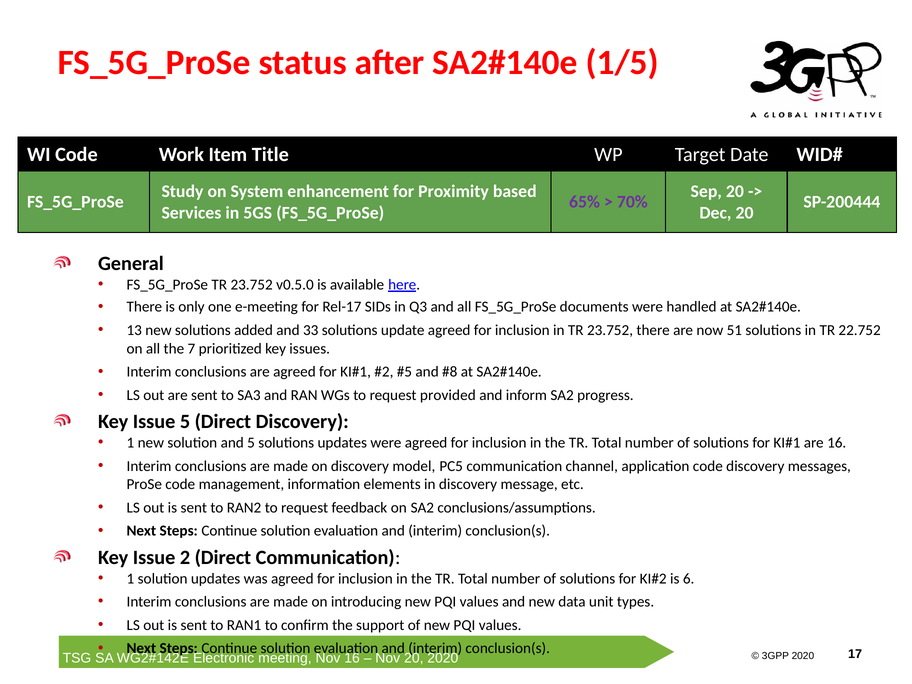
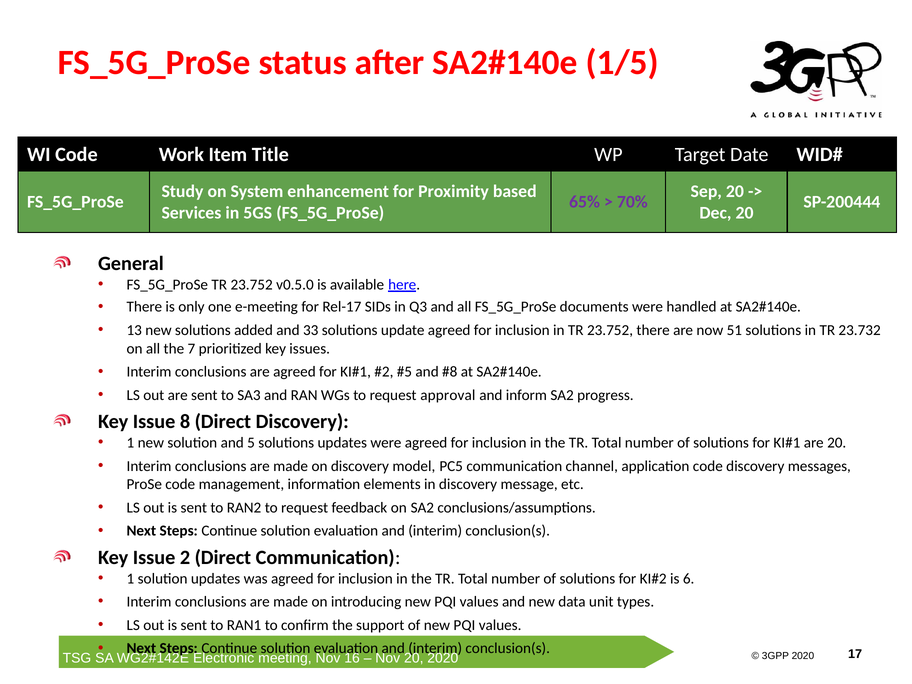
22.752: 22.752 -> 23.732 (860, 330)
provided: provided -> approval (448, 395)
Issue 5: 5 -> 8 (185, 422)
are 16: 16 -> 20 (837, 443)
